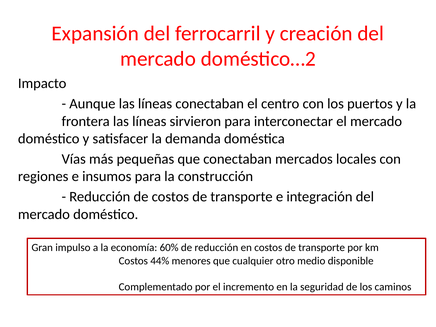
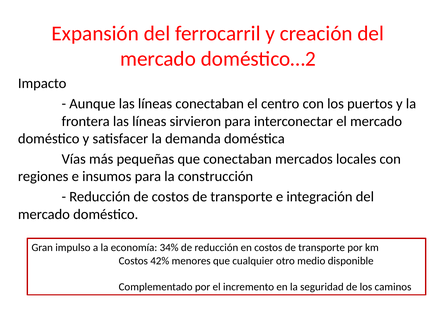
60%: 60% -> 34% (169, 248)
44%: 44% -> 42% (160, 261)
